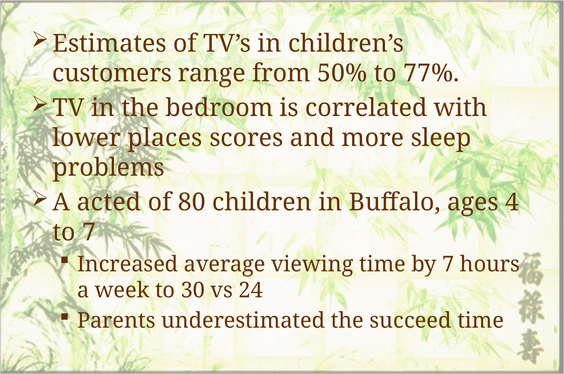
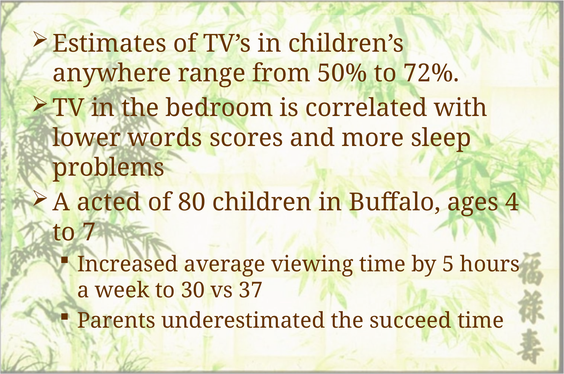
customers: customers -> anywhere (112, 73)
77%: 77% -> 72% (431, 73)
places: places -> words (165, 138)
by 7: 7 -> 5 (448, 264)
24: 24 -> 37 (251, 290)
